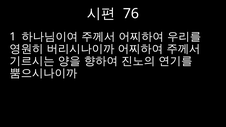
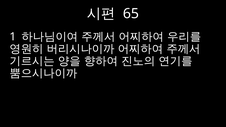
76: 76 -> 65 (131, 14)
